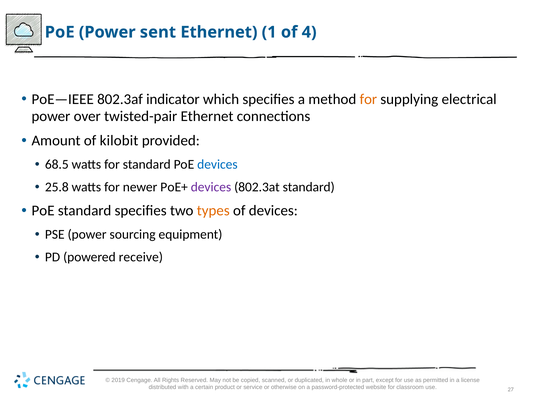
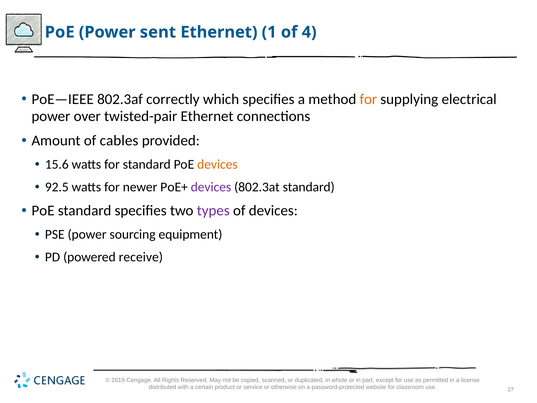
indicator: indicator -> correctly (173, 99)
kilobit: kilobit -> cables (119, 141)
68.5: 68.5 -> 15.6 (57, 164)
devices colour: blue -> orange (217, 164)
25.8: 25.8 -> 92.5 (57, 187)
types colour: orange -> purple (213, 211)
